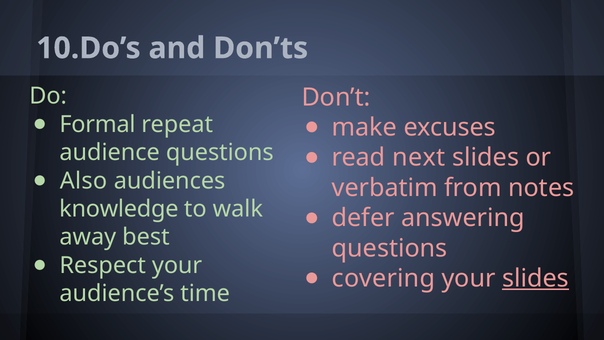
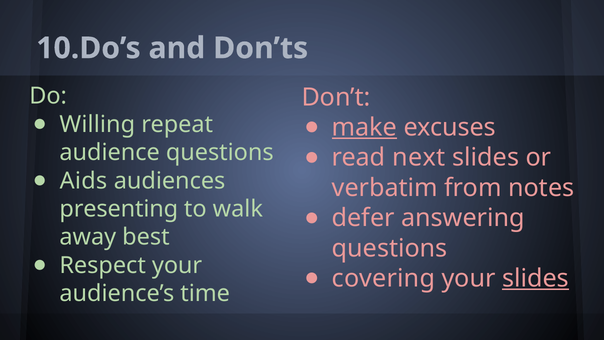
Formal: Formal -> Willing (97, 124)
make underline: none -> present (364, 127)
Also: Also -> Aids (83, 181)
knowledge: knowledge -> presenting (119, 209)
